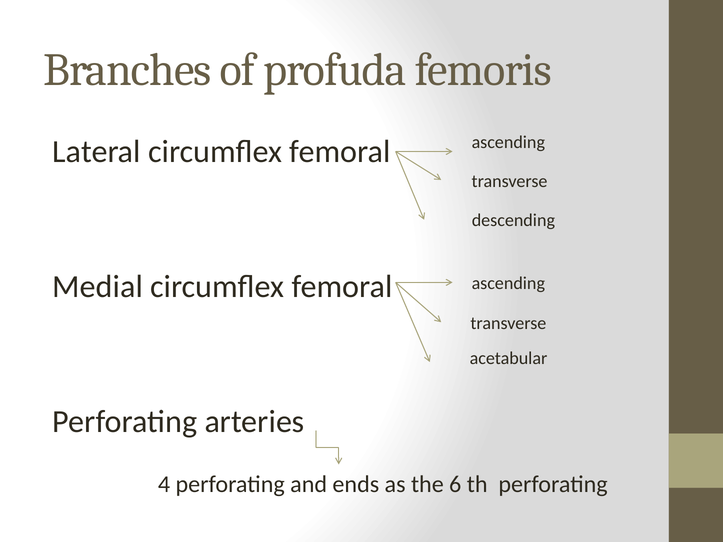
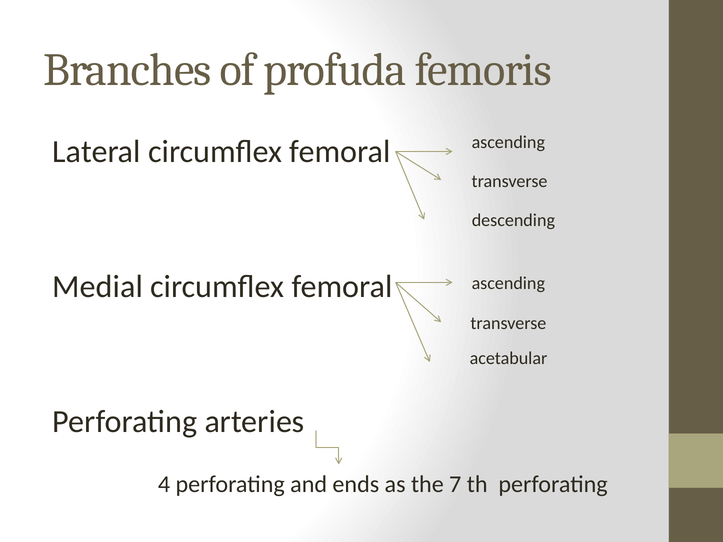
6: 6 -> 7 (455, 484)
